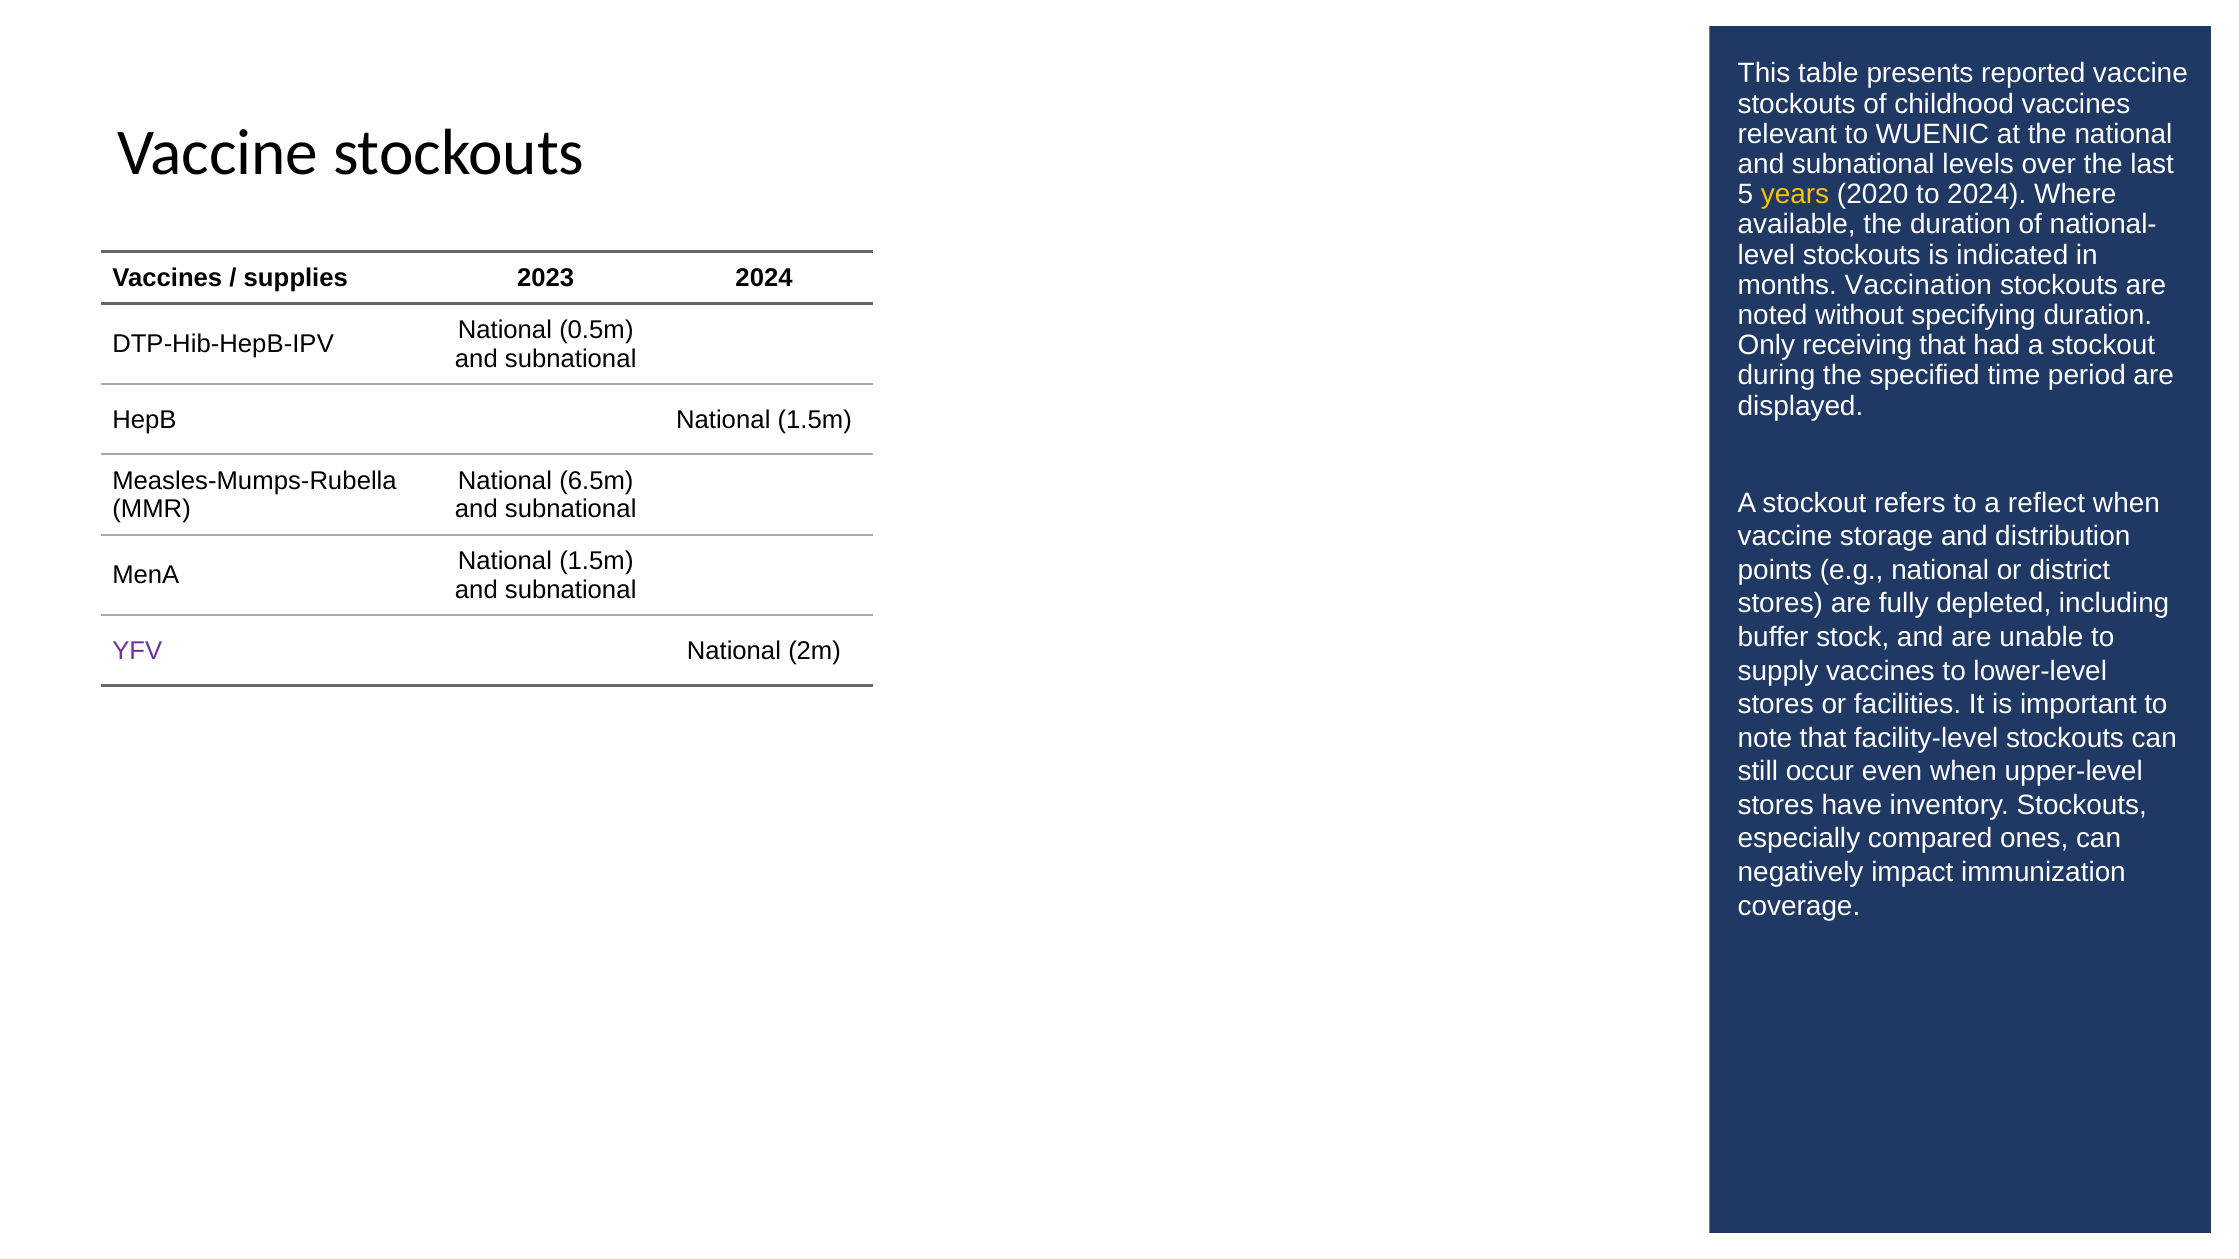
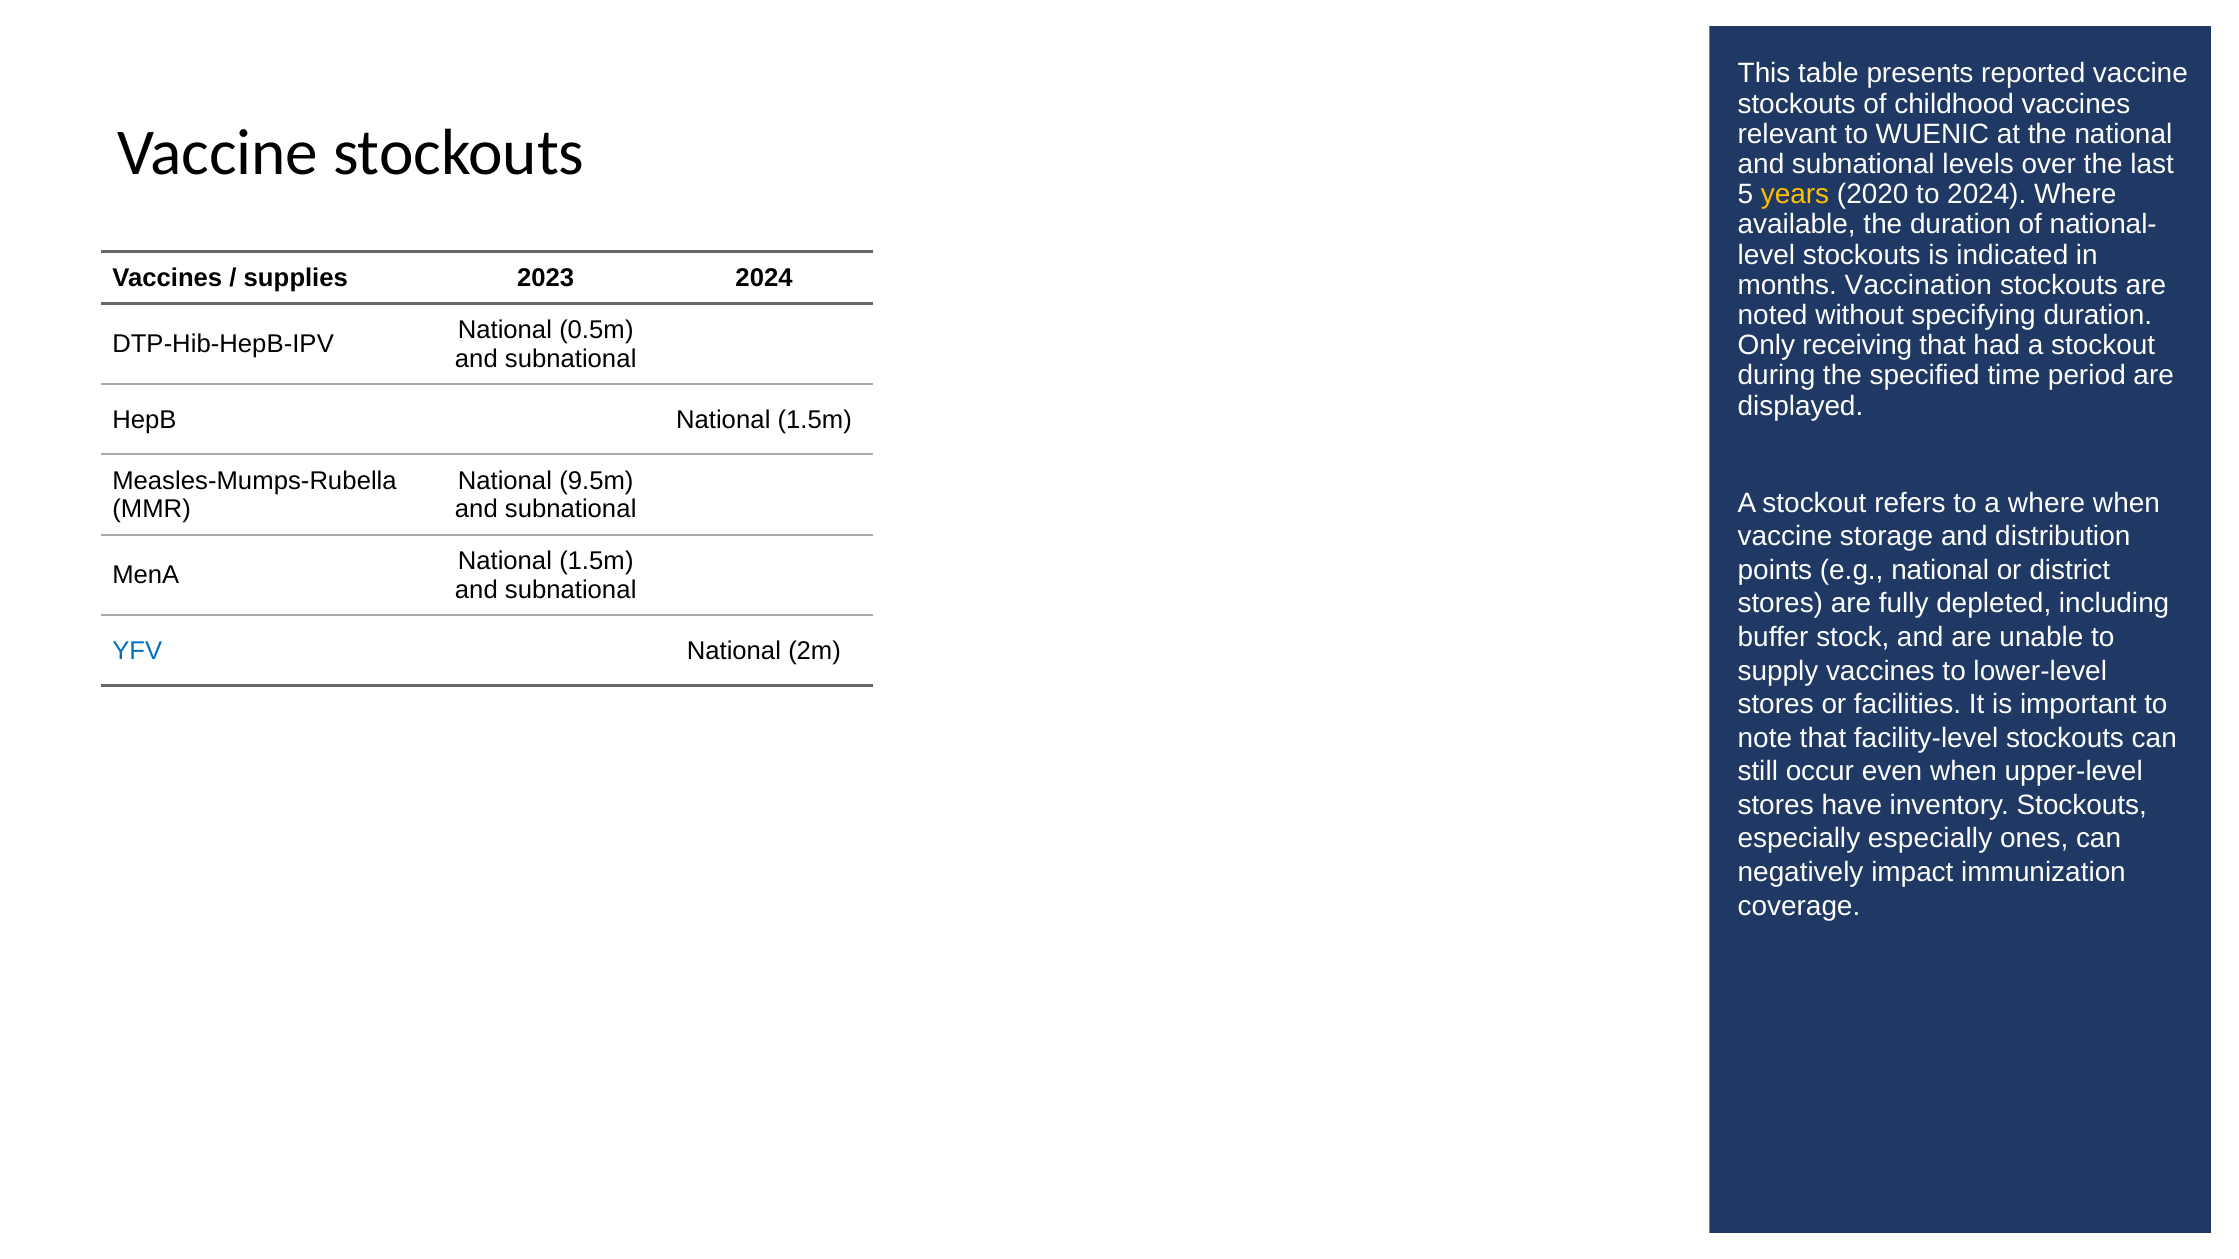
6.5m: 6.5m -> 9.5m (596, 481)
a reflect: reflect -> where (2046, 503)
YFV colour: purple -> blue (137, 651)
especially compared: compared -> especially (1930, 839)
